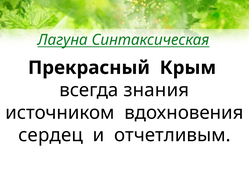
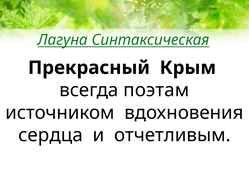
знания: знания -> поэтам (156, 90)
сердец: сердец -> сердца (51, 135)
